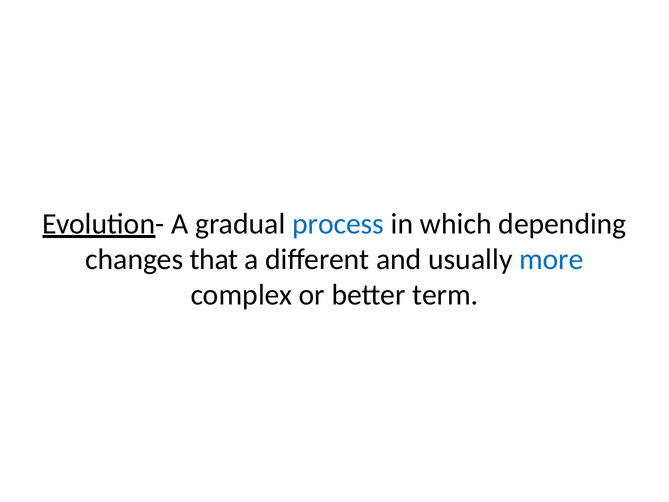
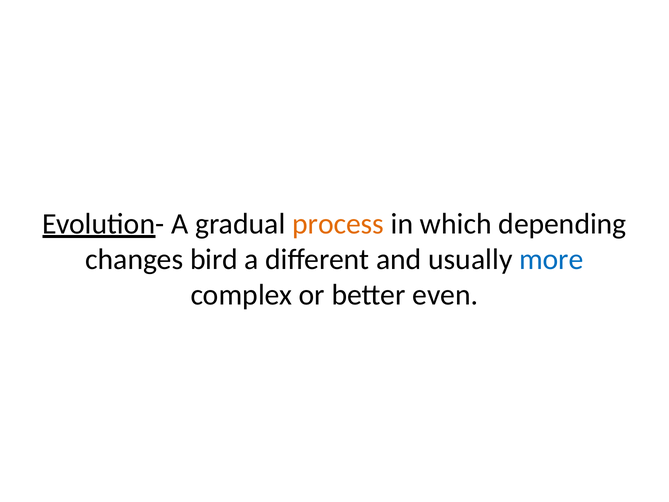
process colour: blue -> orange (338, 224)
that: that -> bird (214, 259)
term: term -> even (445, 295)
